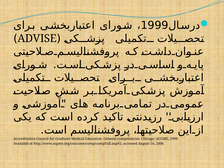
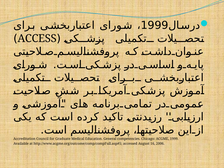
ADVISE: ADVISE -> ACCESS (37, 38)
